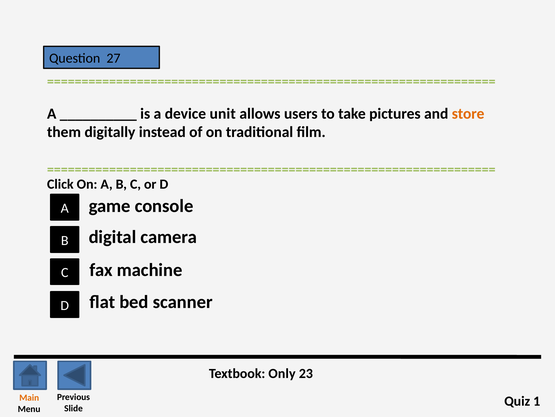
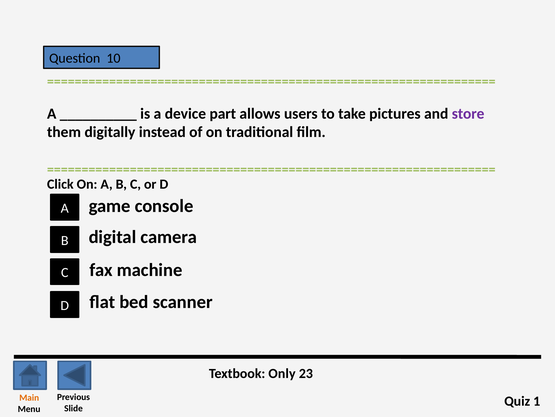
27: 27 -> 10 (113, 58)
unit: unit -> part (223, 113)
store colour: orange -> purple (468, 113)
